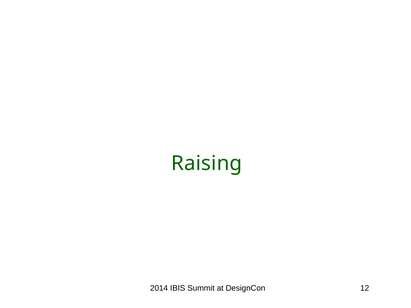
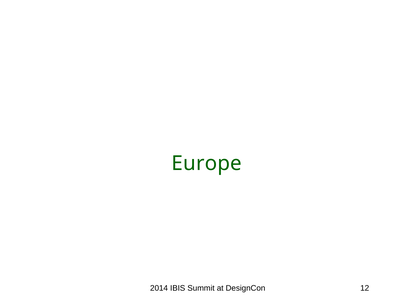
Raising: Raising -> Europe (207, 163)
